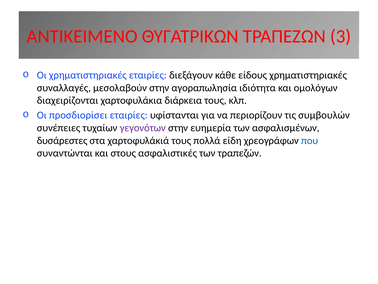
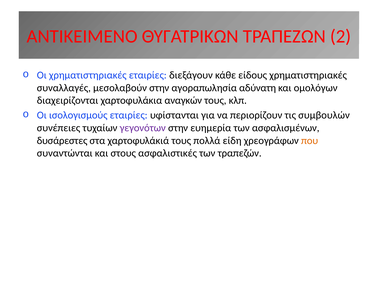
3: 3 -> 2 (341, 36)
ιδιότητα: ιδιότητα -> αδύνατη (258, 88)
διάρκεια: διάρκεια -> αναγκών (183, 100)
προσδιορίσει: προσδιορίσει -> ισολογισμούς (78, 115)
που colour: blue -> orange (310, 140)
